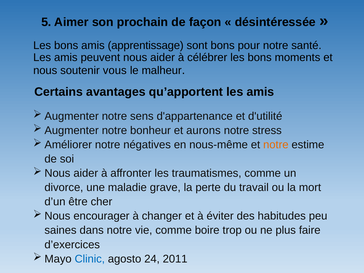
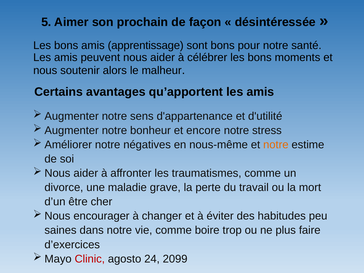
vous: vous -> alors (115, 70)
aurons: aurons -> encore (203, 130)
Clinic colour: blue -> red (90, 259)
2011: 2011 -> 2099 (175, 259)
